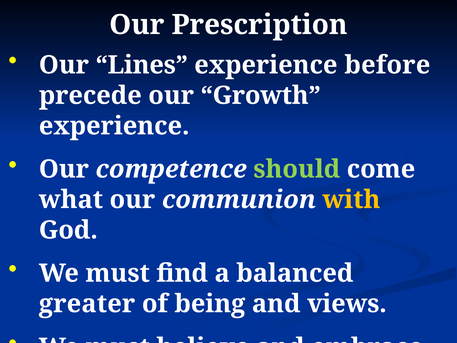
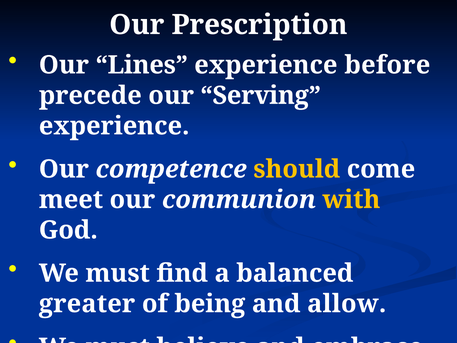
Growth: Growth -> Serving (261, 95)
should colour: light green -> yellow (297, 169)
what: what -> meet (71, 200)
views: views -> allow (347, 304)
